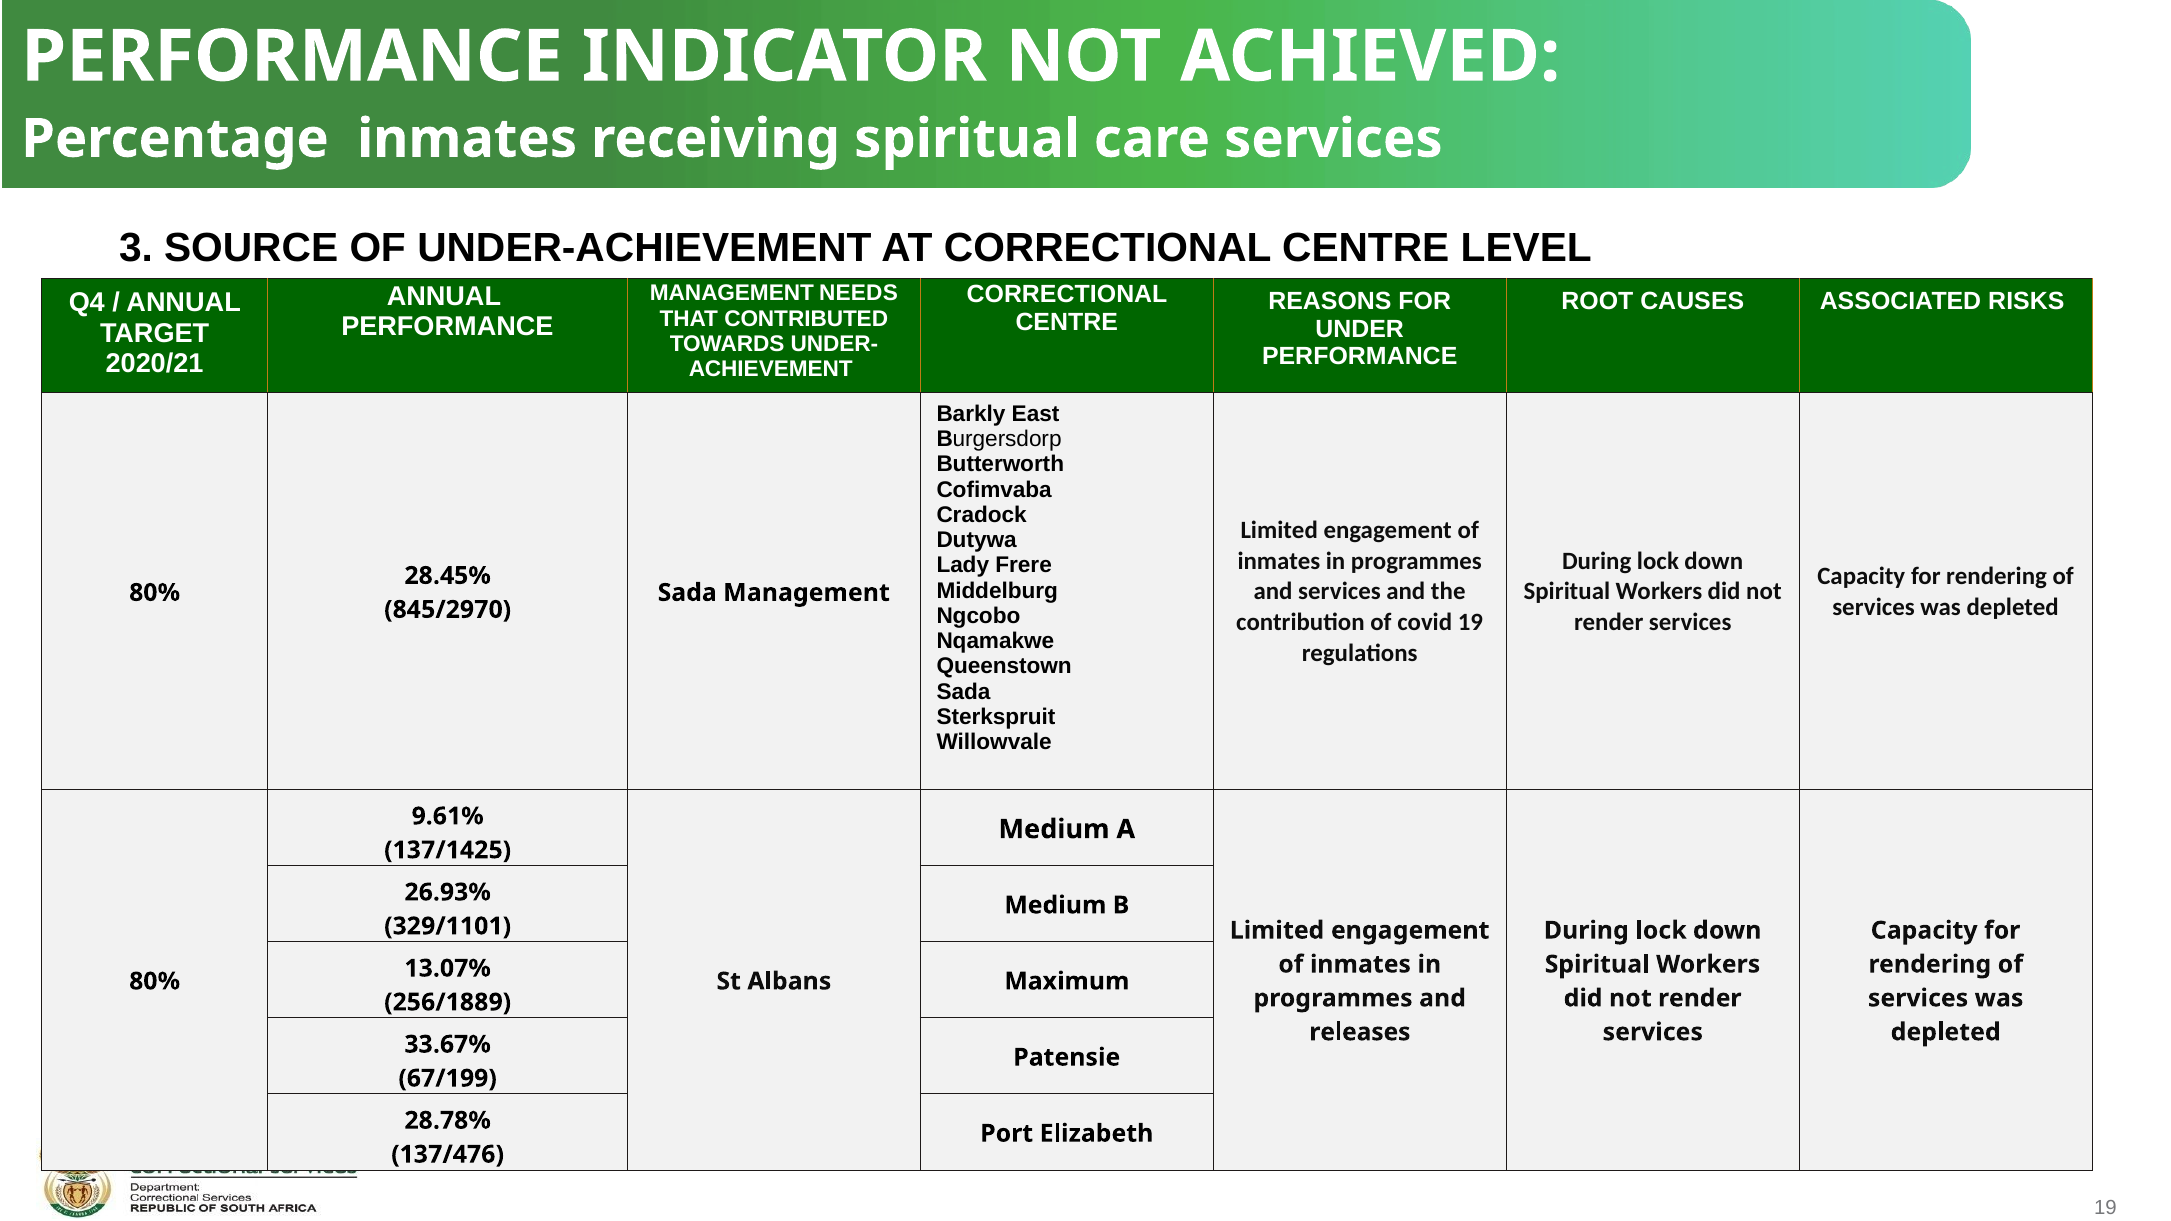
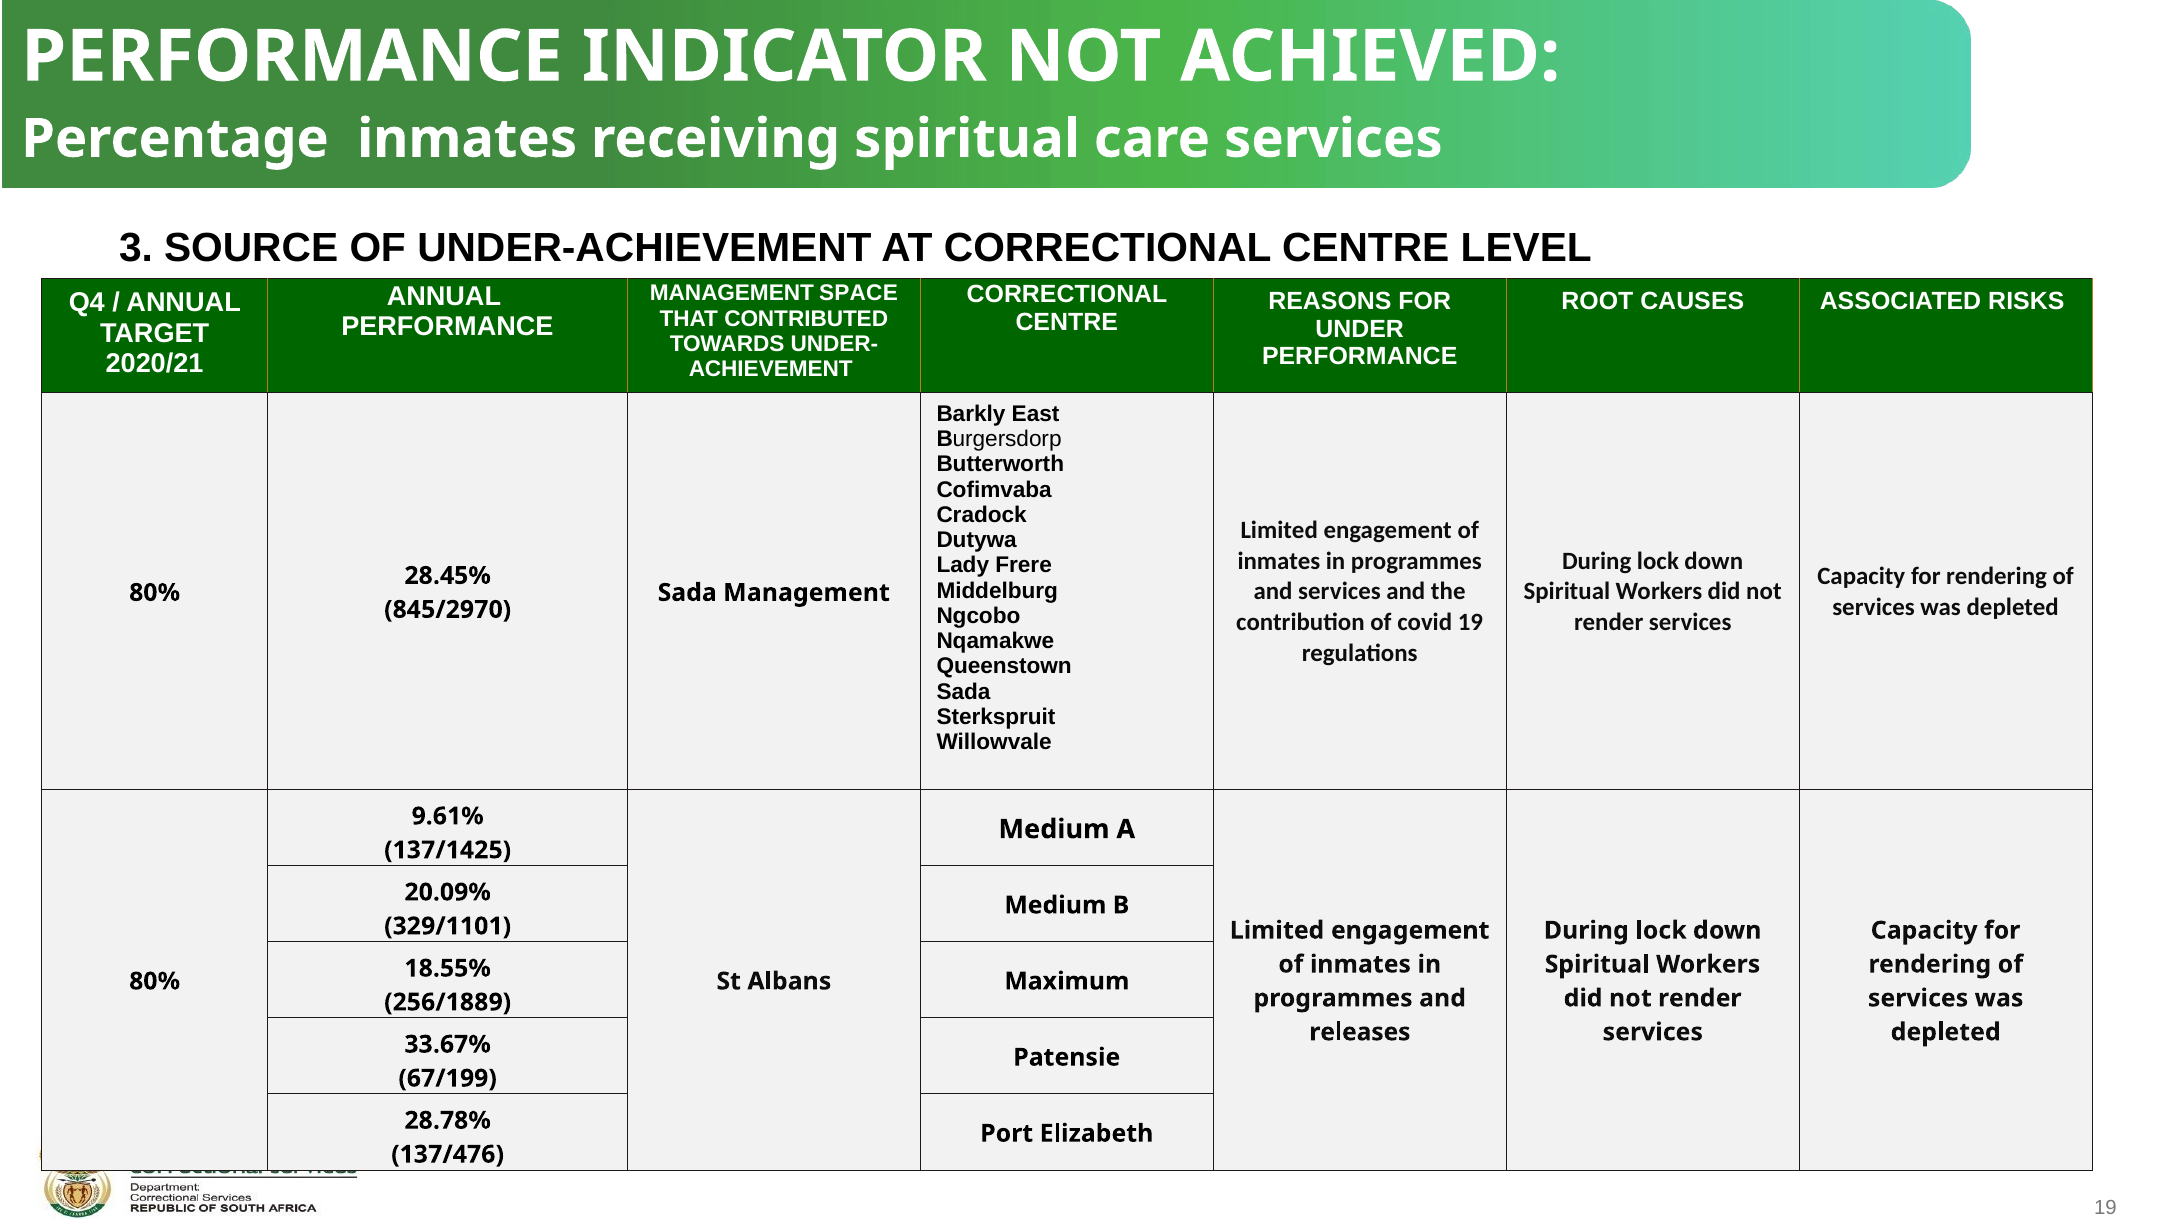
NEEDS: NEEDS -> SPACE (858, 293)
26.93%: 26.93% -> 20.09% (448, 892)
13.07%: 13.07% -> 18.55% (448, 968)
